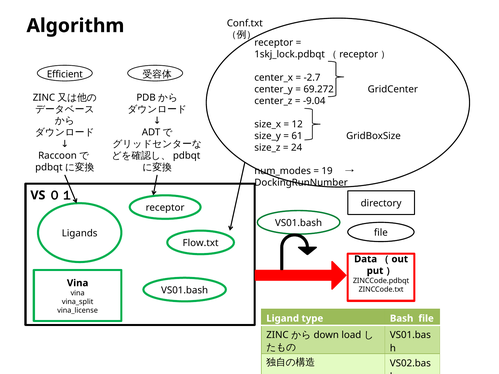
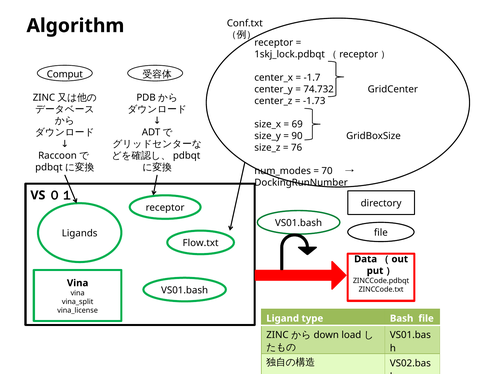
Efficient: Efficient -> Comput (65, 74)
-2.7: -2.7 -> -1.7 (312, 78)
69.272: 69.272 -> 74.732 (319, 89)
-9.04: -9.04 -> -1.73 (314, 101)
12: 12 -> 69 (297, 124)
61: 61 -> 90 (297, 136)
24: 24 -> 76 (297, 148)
19: 19 -> 70 (327, 171)
